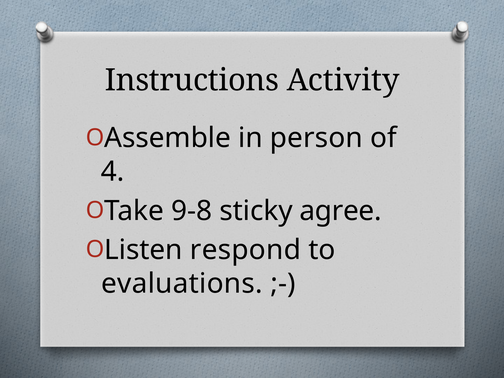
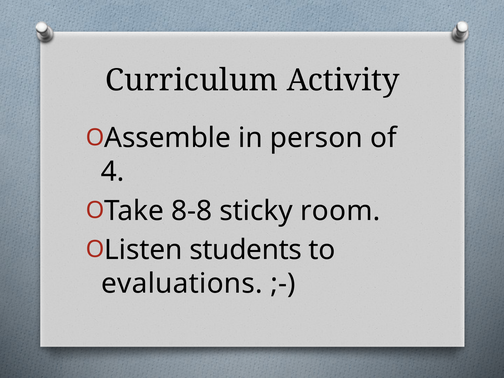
Instructions: Instructions -> Curriculum (192, 80)
9-8: 9-8 -> 8-8 (192, 211)
agree: agree -> room (340, 211)
respond: respond -> students (246, 250)
